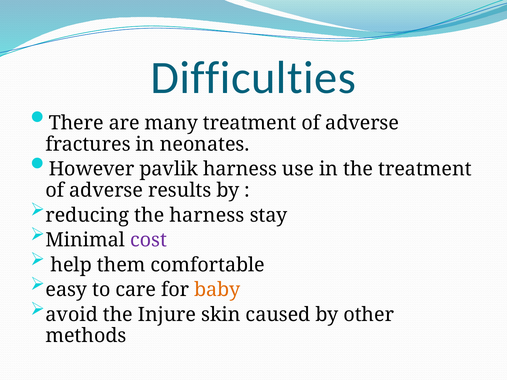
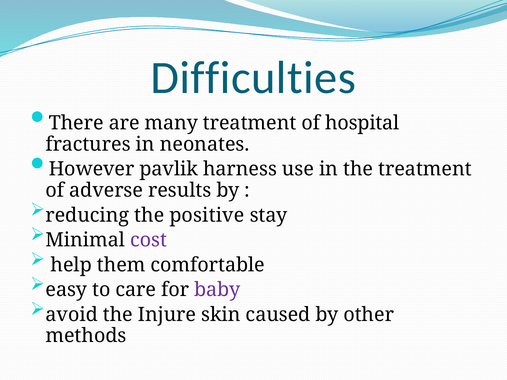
many treatment of adverse: adverse -> hospital (362, 123)
the harness: harness -> positive (207, 215)
baby colour: orange -> purple (217, 290)
